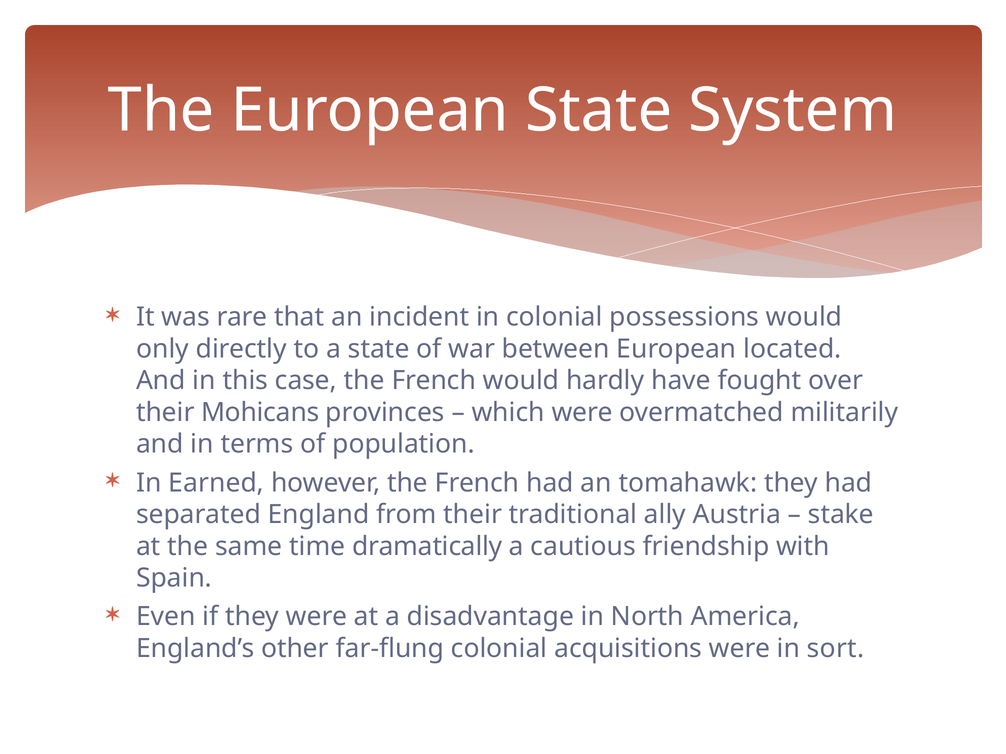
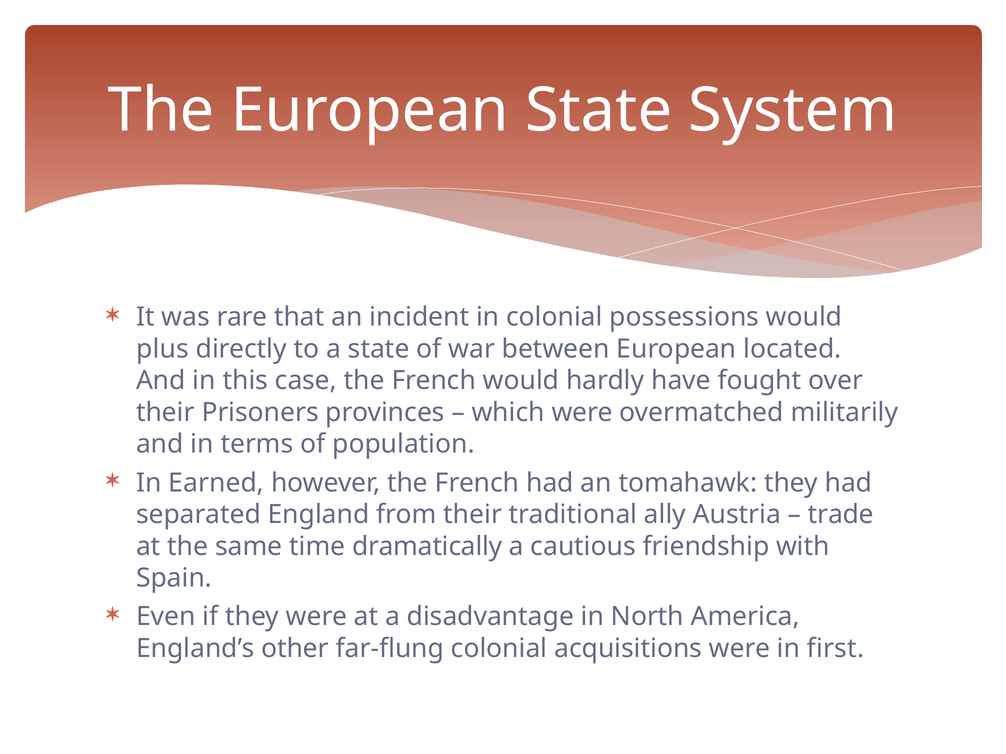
only: only -> plus (163, 349)
Mohicans: Mohicans -> Prisoners (260, 413)
stake: stake -> trade (841, 515)
sort: sort -> first (836, 649)
